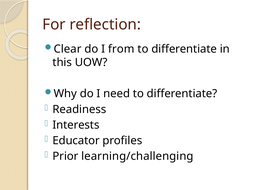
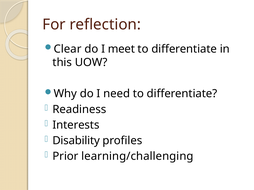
from: from -> meet (121, 49)
Educator: Educator -> Disability (76, 141)
